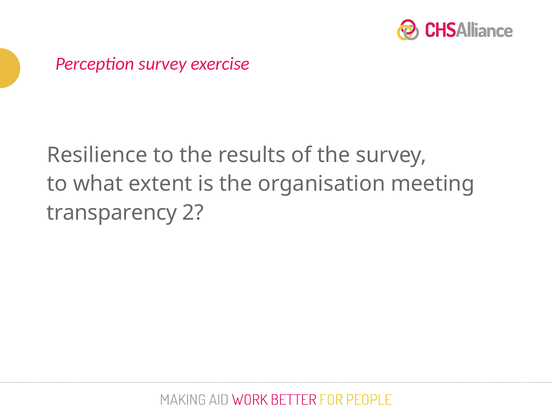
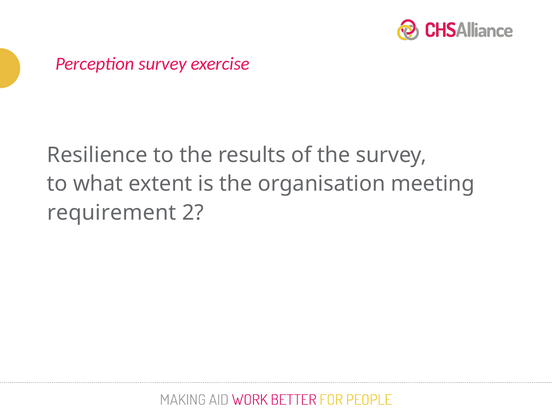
transparency: transparency -> requirement (112, 213)
